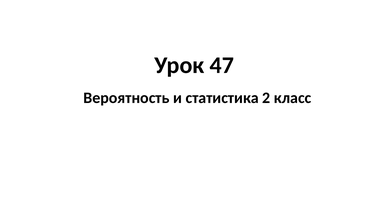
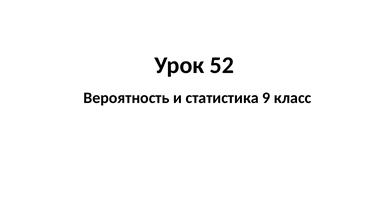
47: 47 -> 52 (222, 65)
2: 2 -> 9 (266, 98)
